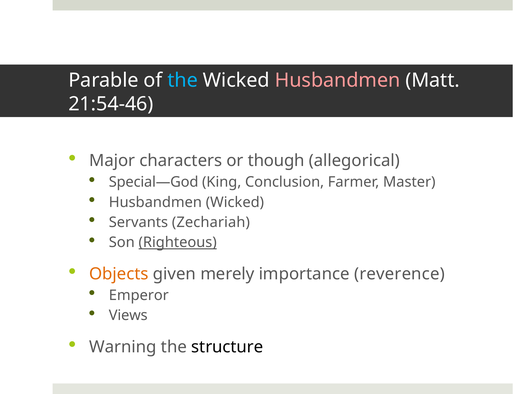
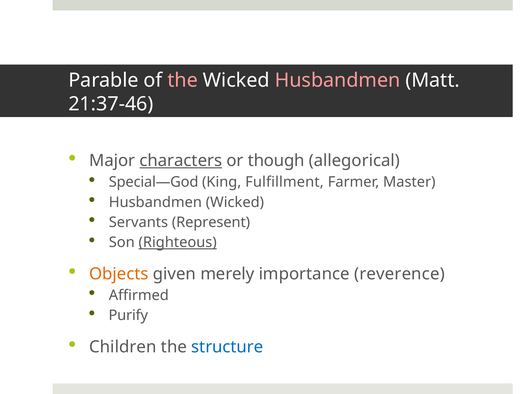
the colour: light blue -> pink (183, 80)
21:54-46: 21:54-46 -> 21:37-46 (111, 104)
characters underline: none -> present (181, 161)
Conclusion: Conclusion -> Fulfillment (284, 182)
Zechariah: Zechariah -> Represent (211, 223)
Emperor: Emperor -> Affirmed (139, 296)
Views: Views -> Purify (128, 316)
Warning: Warning -> Children (123, 347)
structure colour: black -> blue (227, 347)
